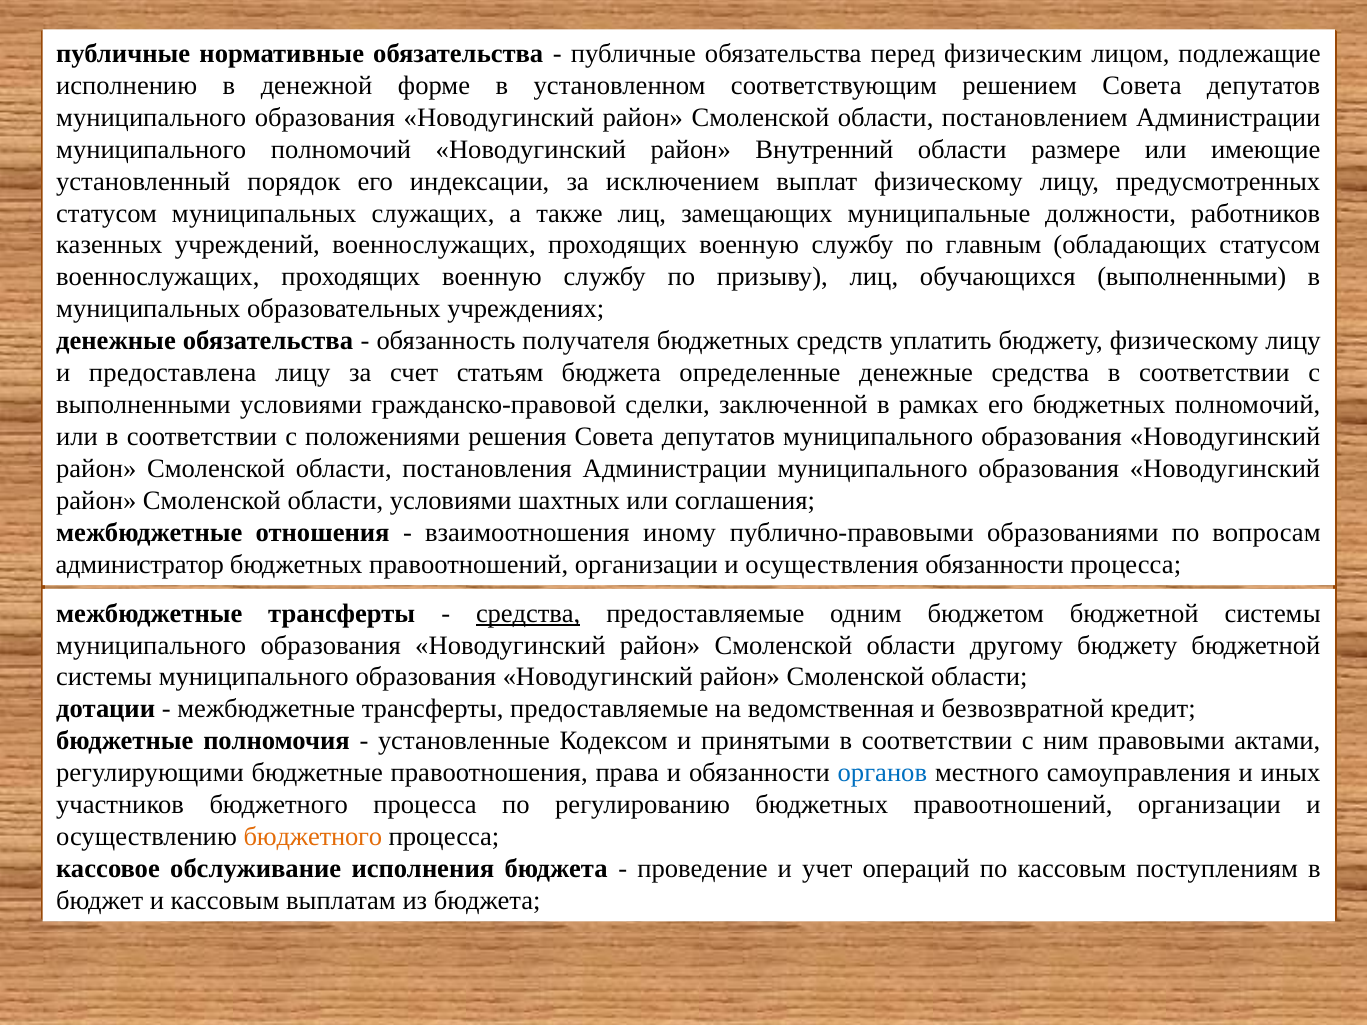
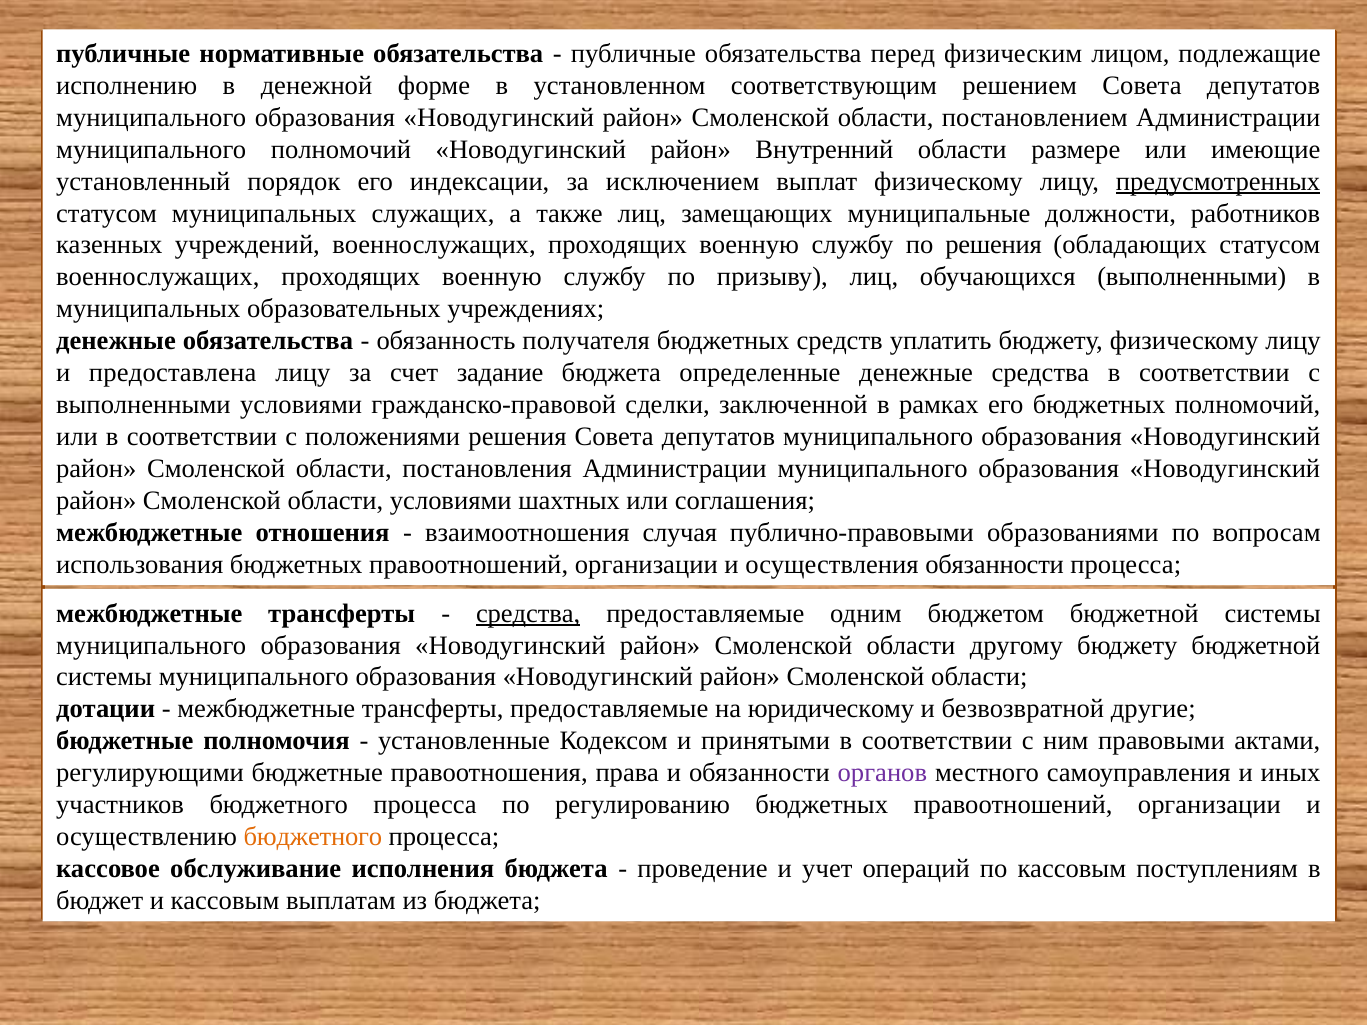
предусмотренных underline: none -> present (1218, 181)
по главным: главным -> решения (994, 245)
статьям: статьям -> задание (500, 373)
иному: иному -> случая (680, 532)
администратор: администратор -> использования (140, 564)
ведомственная: ведомственная -> юридическому (831, 709)
кредит: кредит -> другие (1153, 709)
органов colour: blue -> purple (882, 773)
